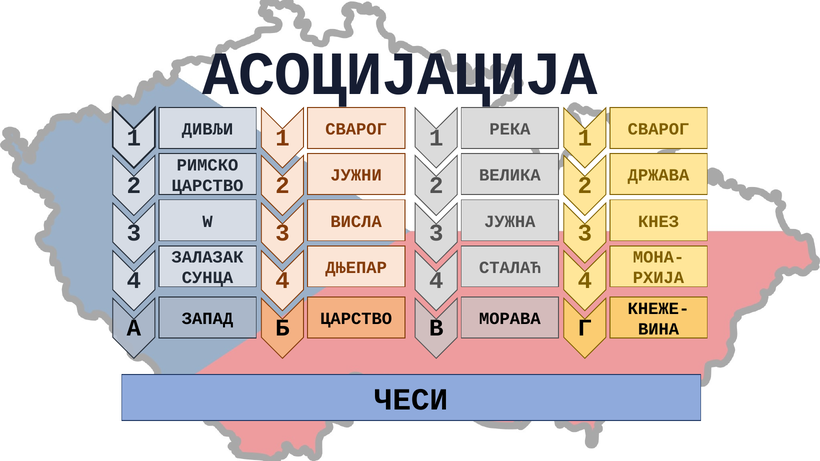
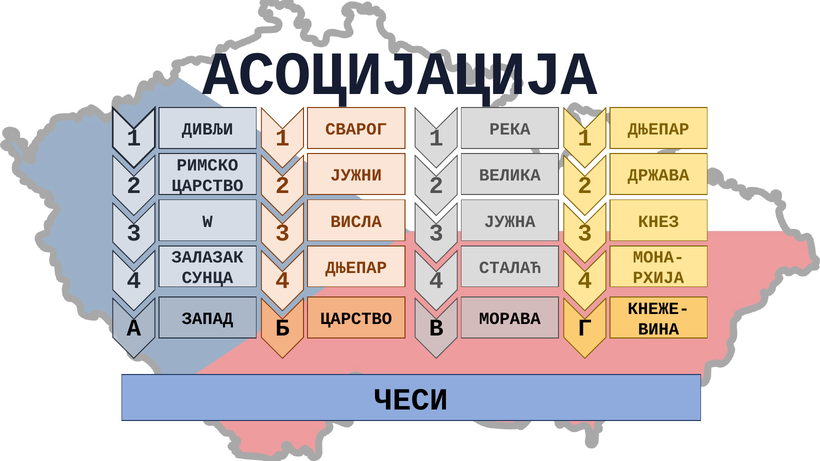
СВАРОГ: СВАРОГ -> ДЊЕПАР (659, 129)
